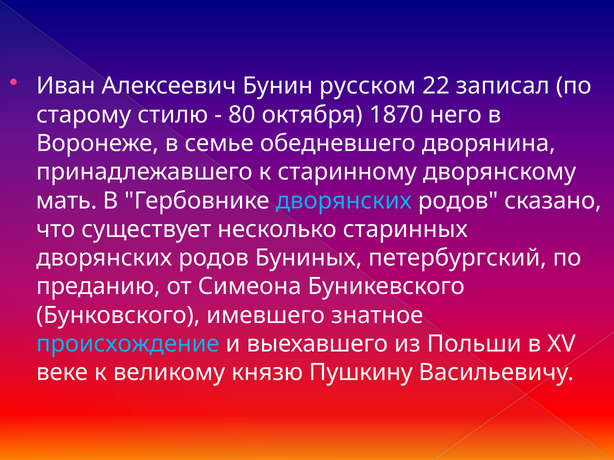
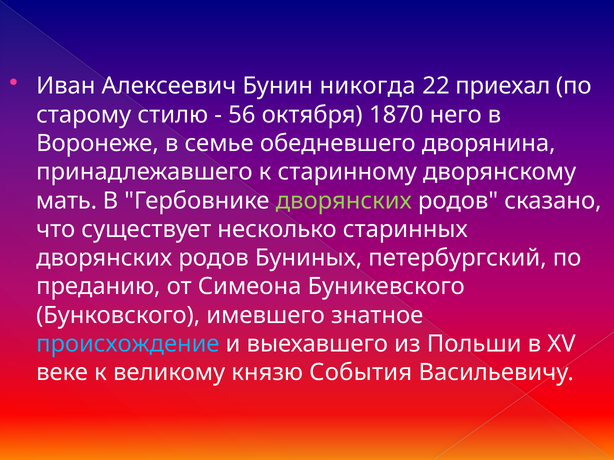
русском: русском -> никогда (368, 86)
записал: записал -> приехал (503, 86)
80: 80 -> 56 (242, 115)
дворянских colour: light blue -> light green (344, 201)
Пушкину: Пушкину -> События (361, 373)
